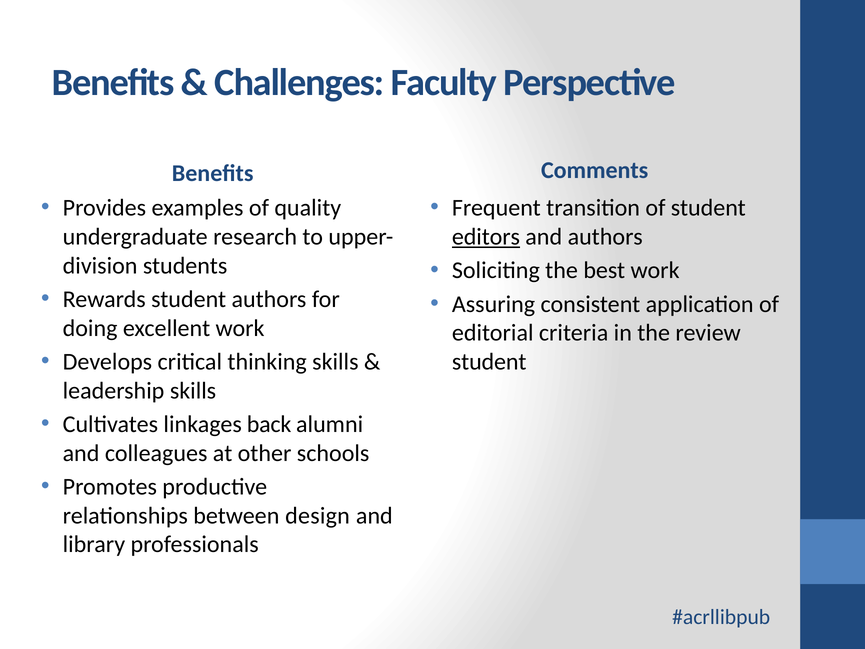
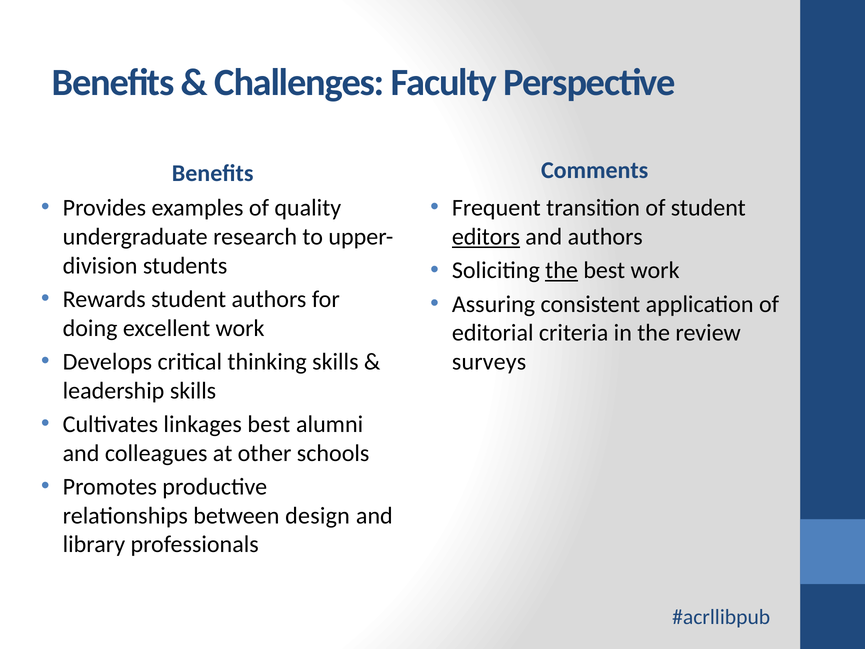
the underline: none -> present (562, 270)
student: student -> surveys (489, 362)
linkages back: back -> best (269, 424)
